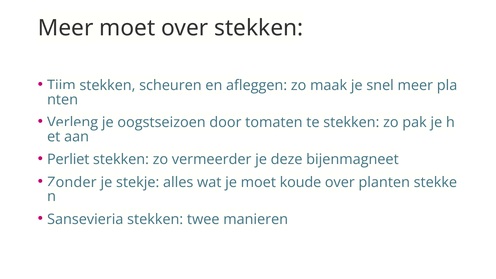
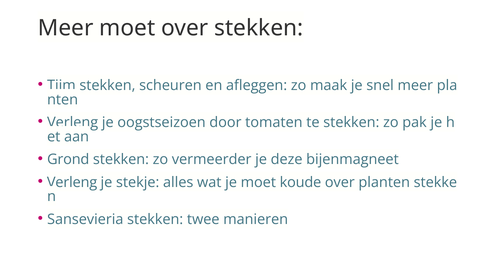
Perliet: Perliet -> Grond (68, 160)
Zonder: Zonder -> Verleng (72, 182)
